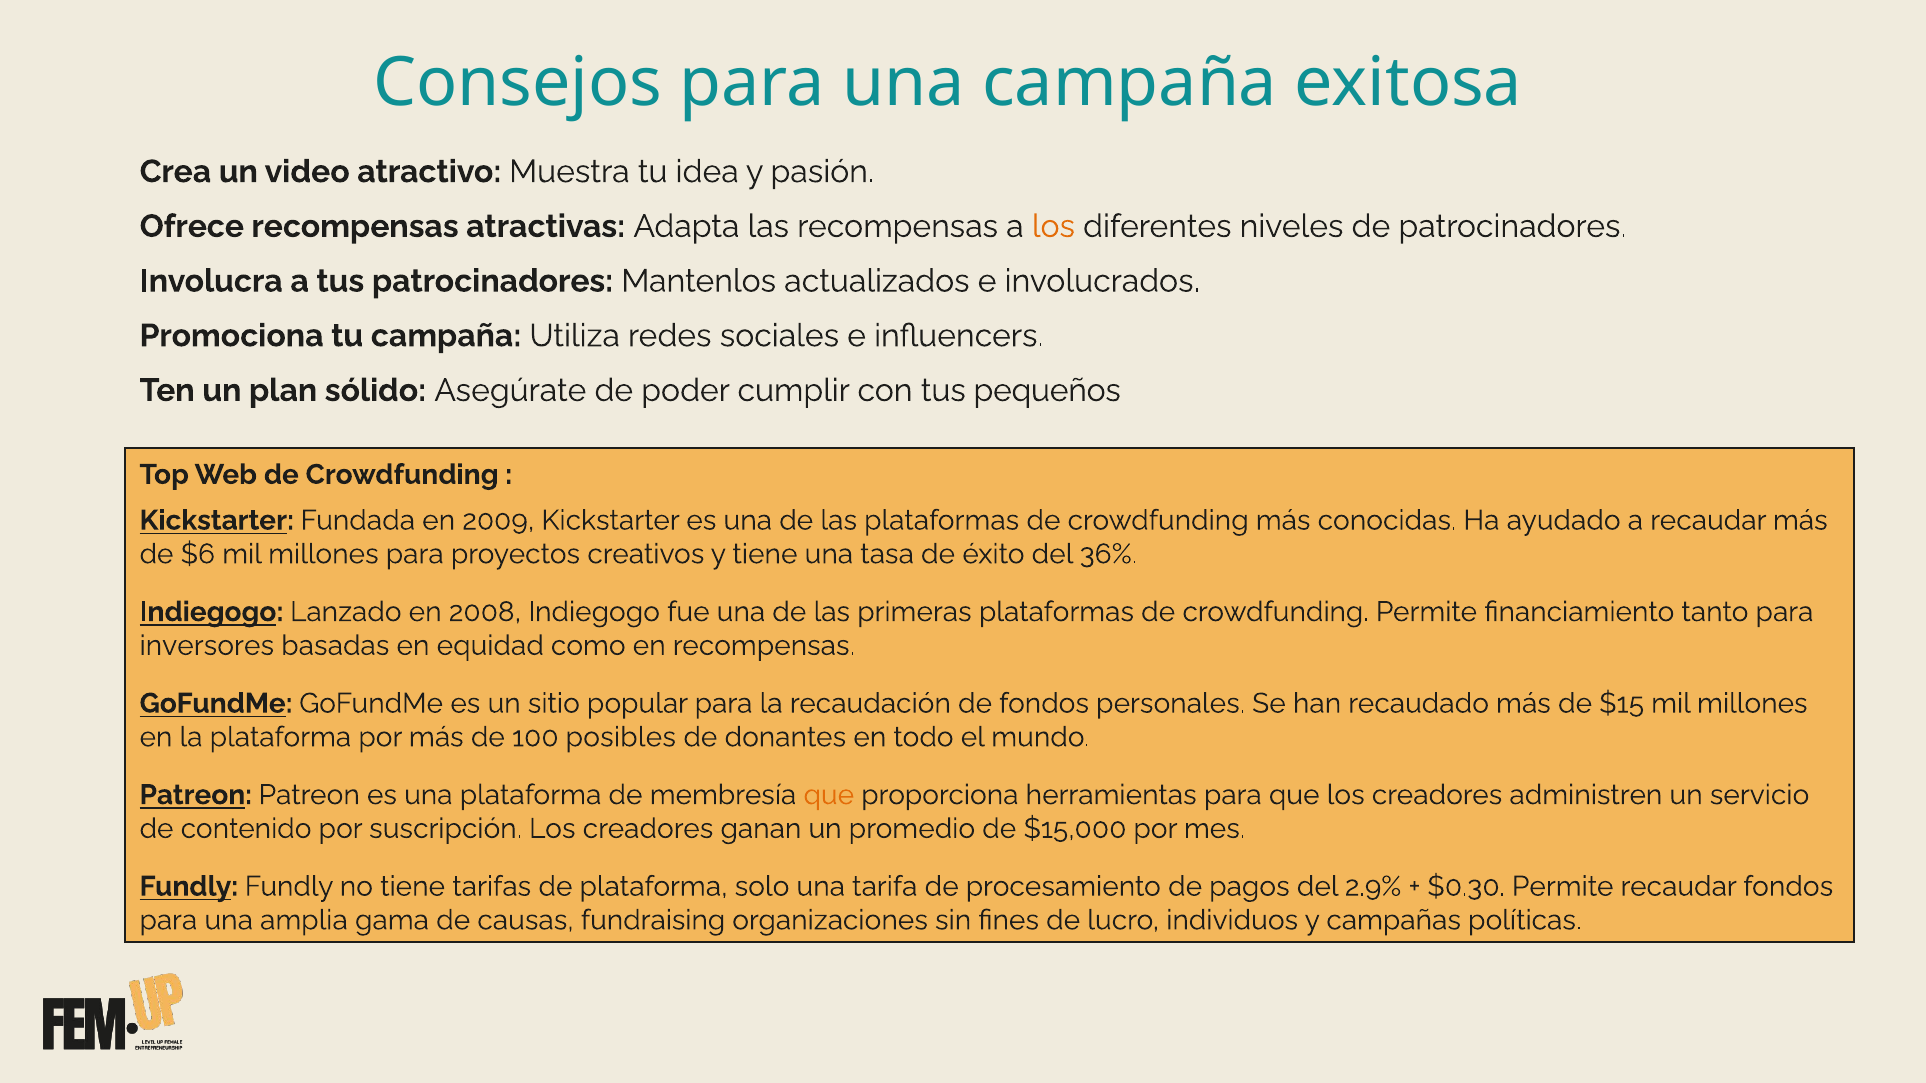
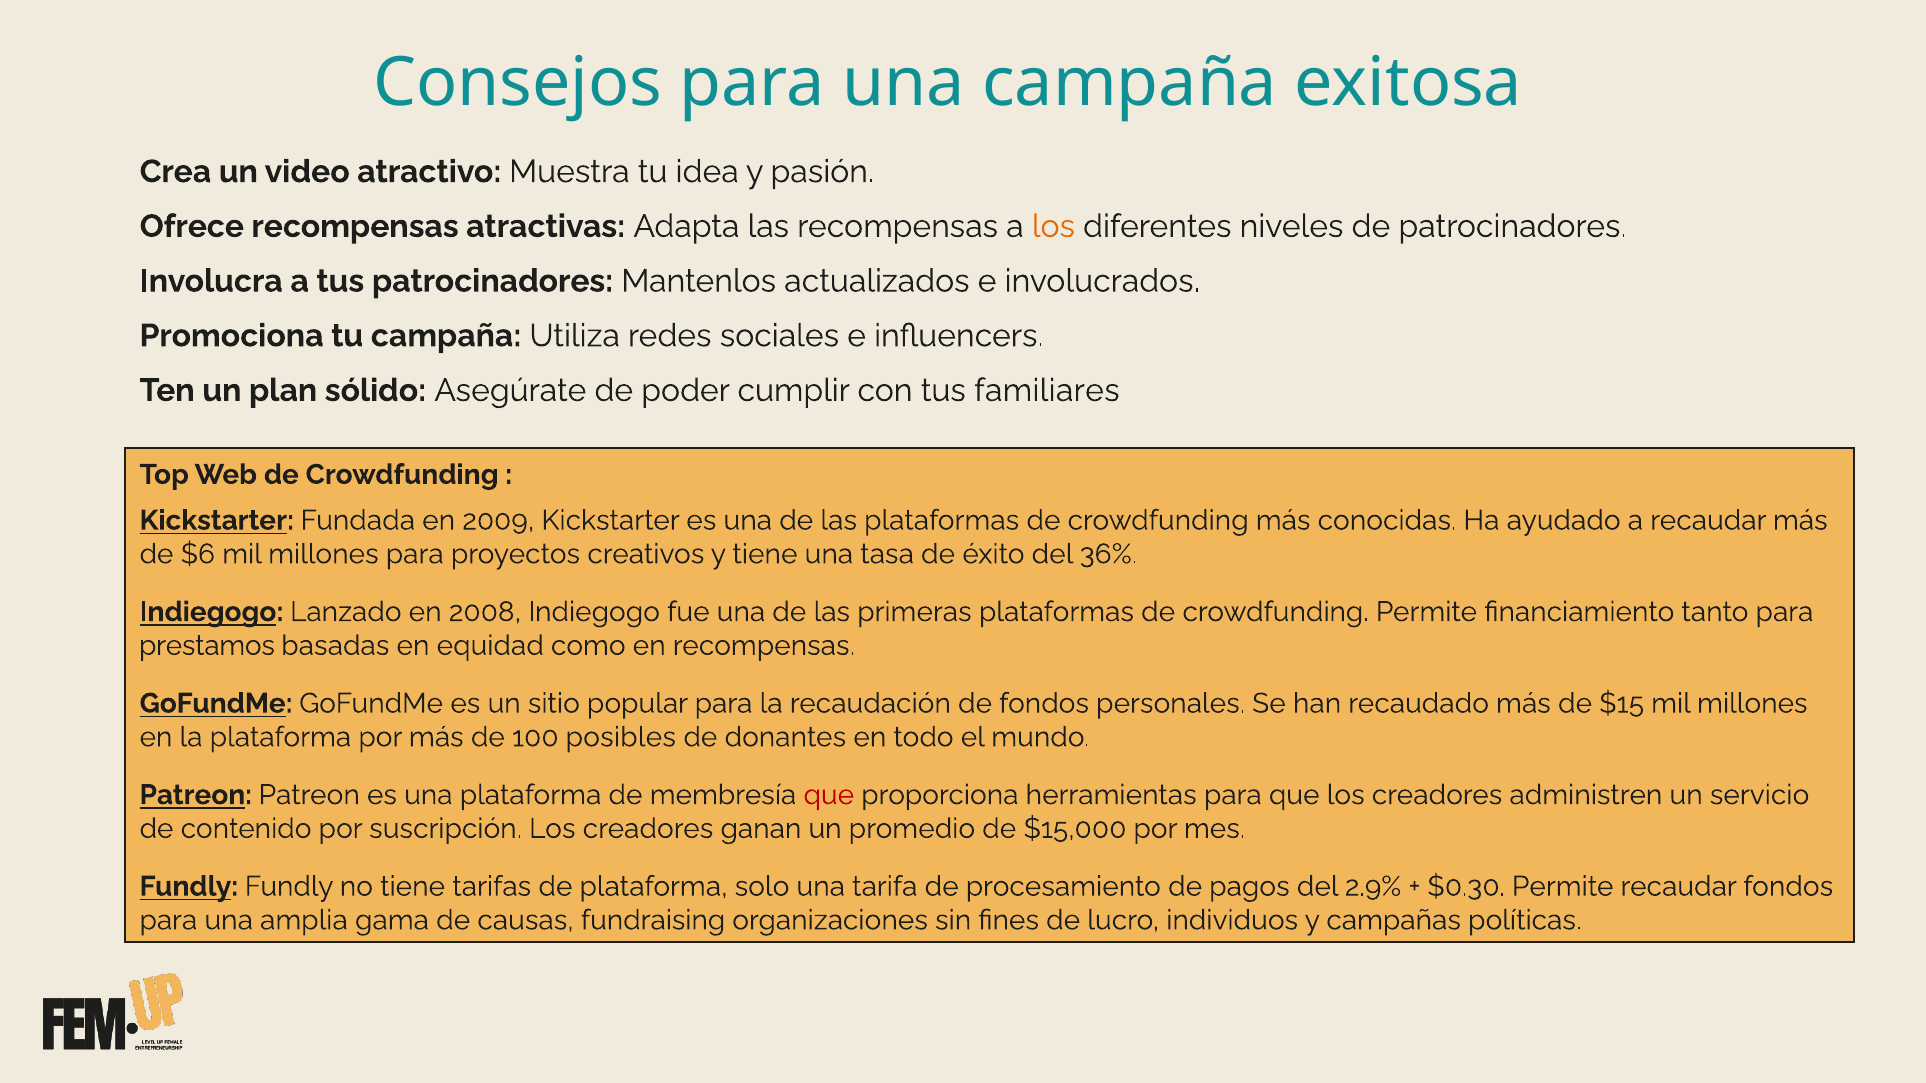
pequeños: pequeños -> familiares (1047, 391)
inversores: inversores -> prestamos (207, 646)
que colour: orange -> red (829, 795)
